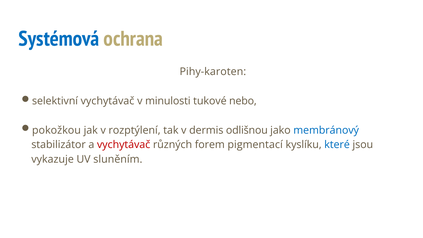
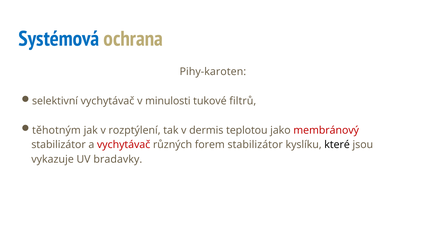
nebo: nebo -> filtrů (243, 101)
pokožkou: pokožkou -> těhotným (56, 130)
odlišnou: odlišnou -> teplotou (247, 130)
membránový colour: blue -> red (326, 130)
forem pigmentací: pigmentací -> stabilizátor (255, 145)
které colour: blue -> black (337, 145)
sluněním: sluněním -> bradavky (118, 159)
